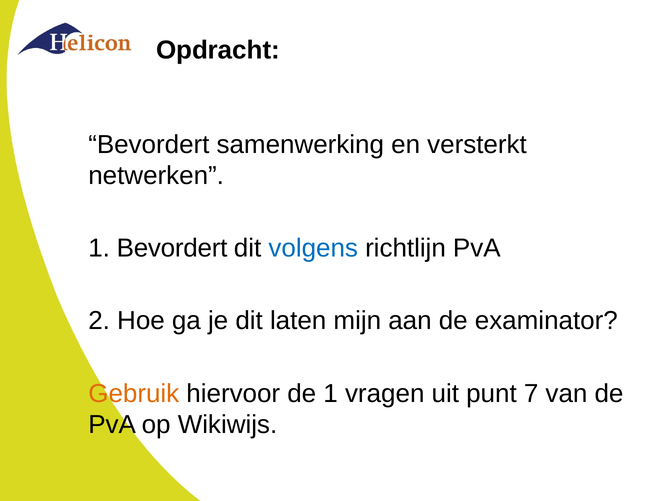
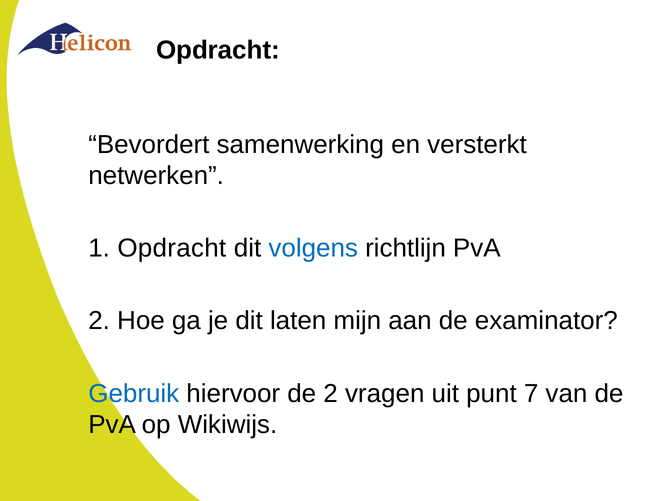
1 Bevordert: Bevordert -> Opdracht (172, 249)
Gebruik colour: orange -> blue (134, 394)
de 1: 1 -> 2 (331, 394)
